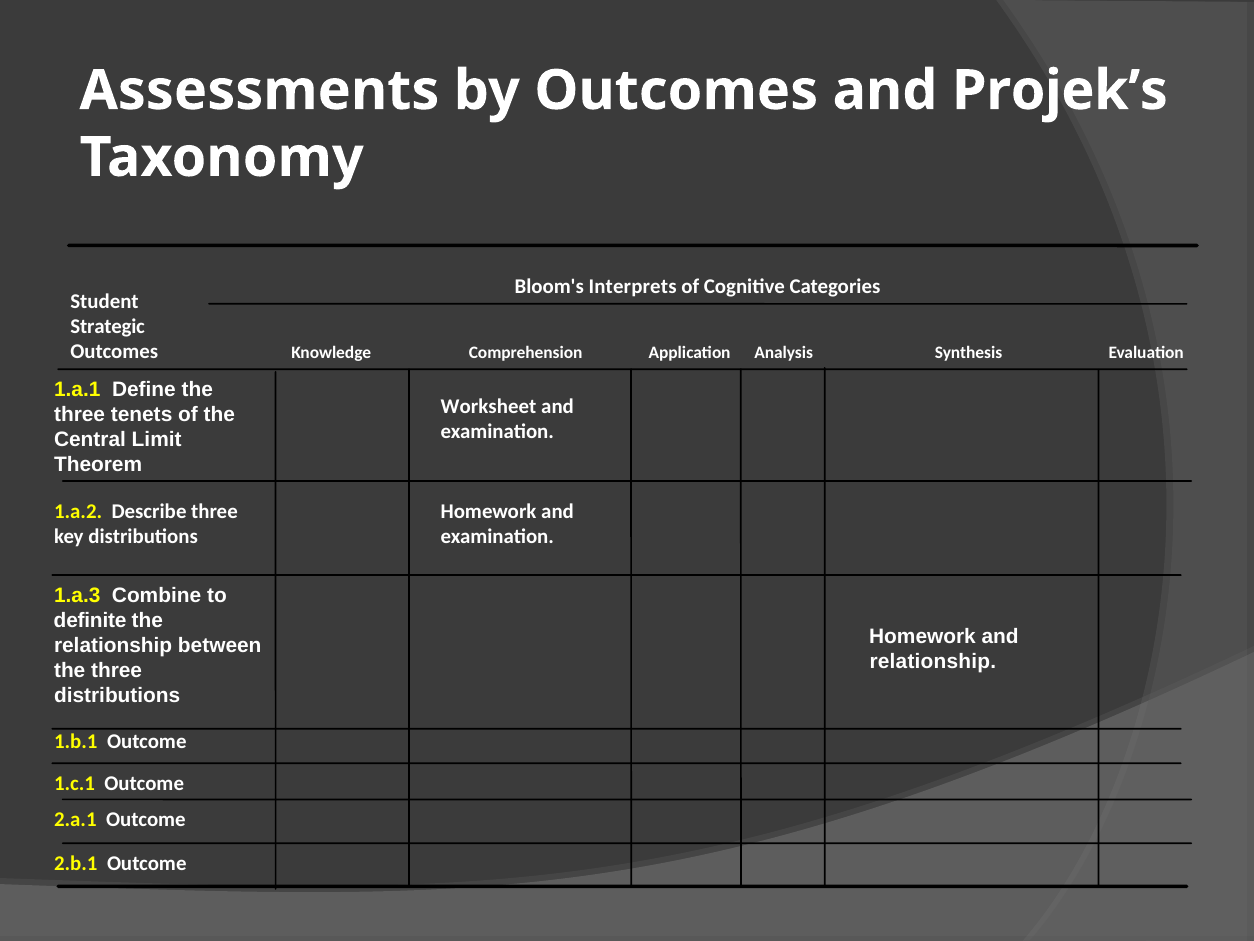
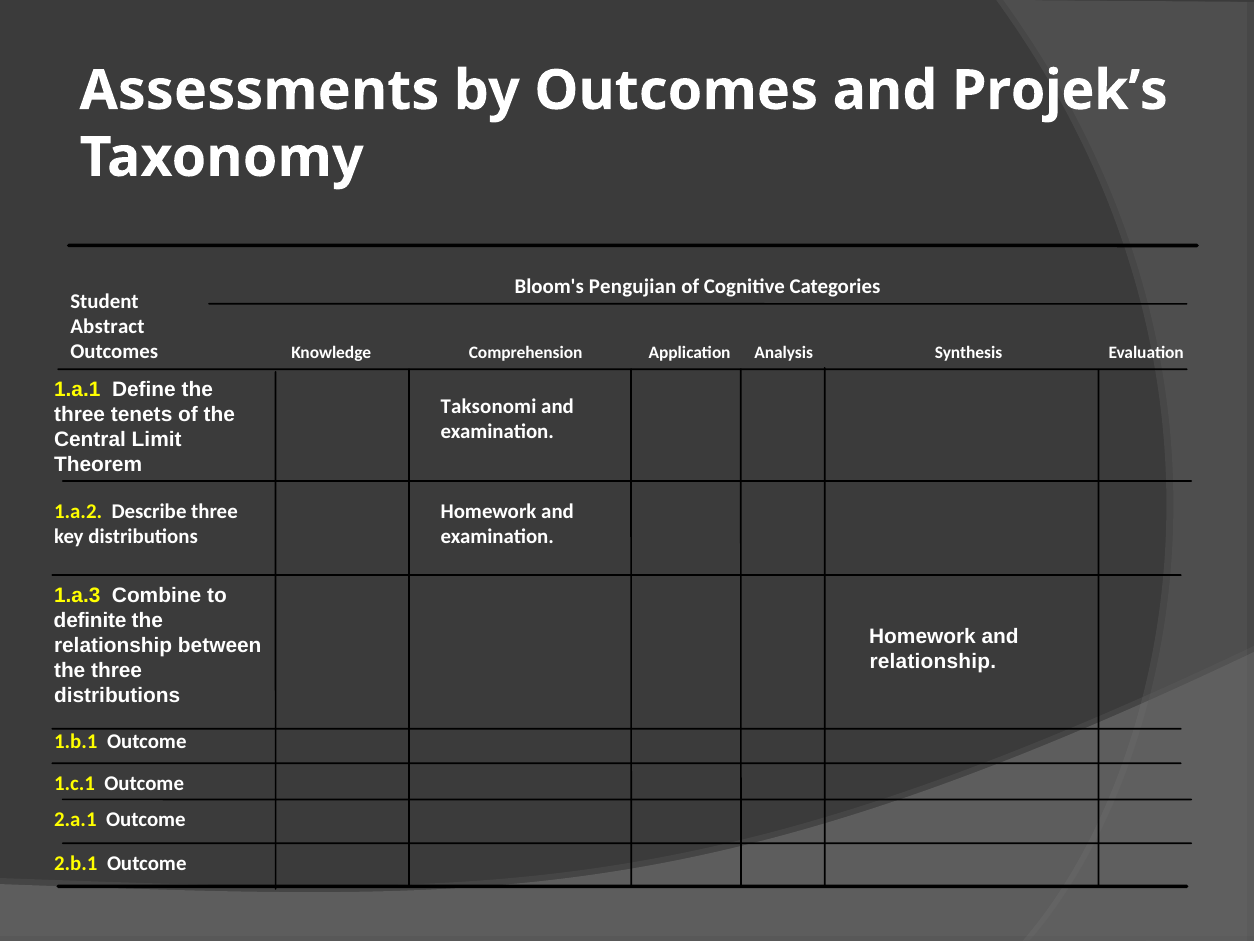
Interprets: Interprets -> Pengujian (633, 286)
Strategic: Strategic -> Abstract (107, 327)
Worksheet: Worksheet -> Taksonomi (489, 407)
